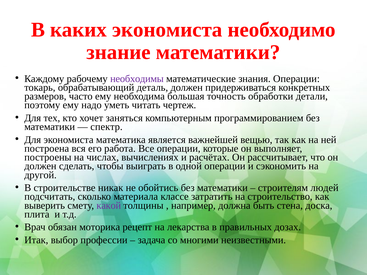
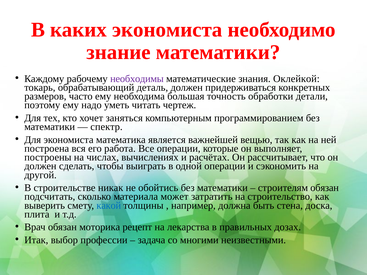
знания Операции: Операции -> Оклейкой (296, 79)
строителям людей: людей -> обязан (325, 188)
классе: классе -> может (175, 197)
какой colour: purple -> blue (109, 206)
